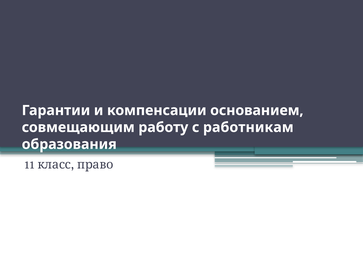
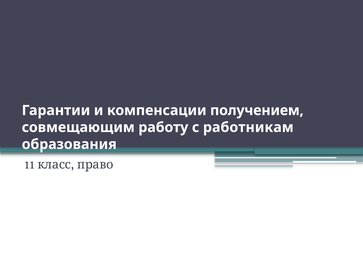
основанием: основанием -> получением (257, 111)
